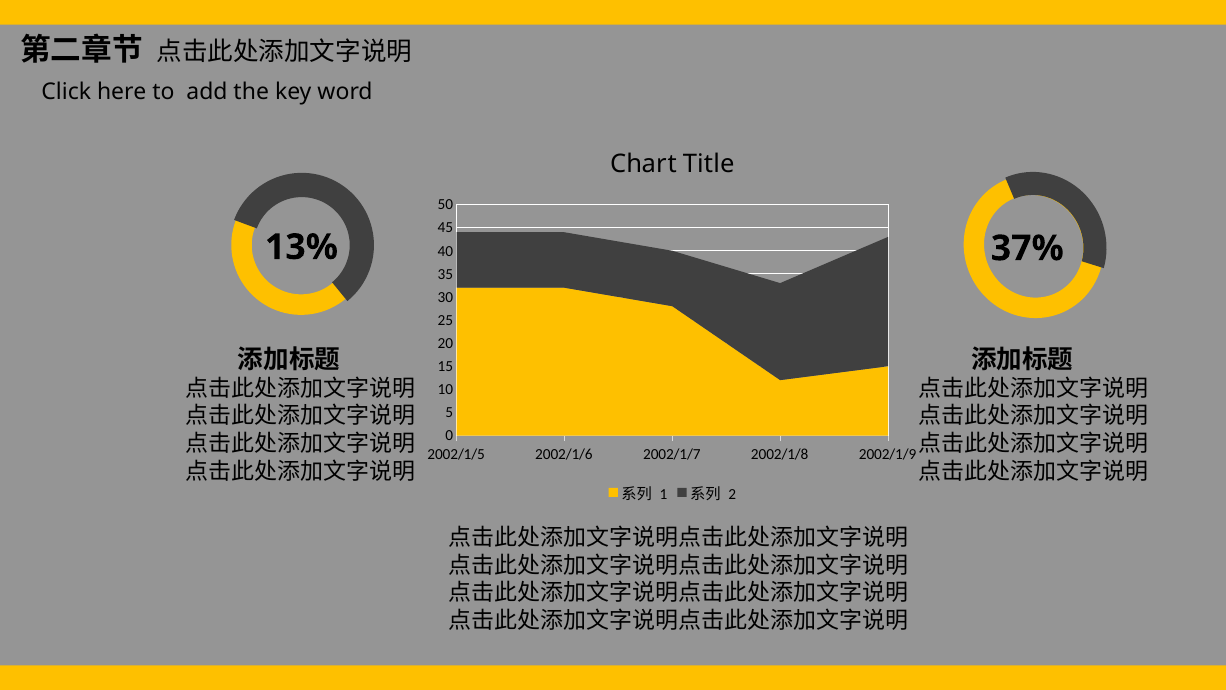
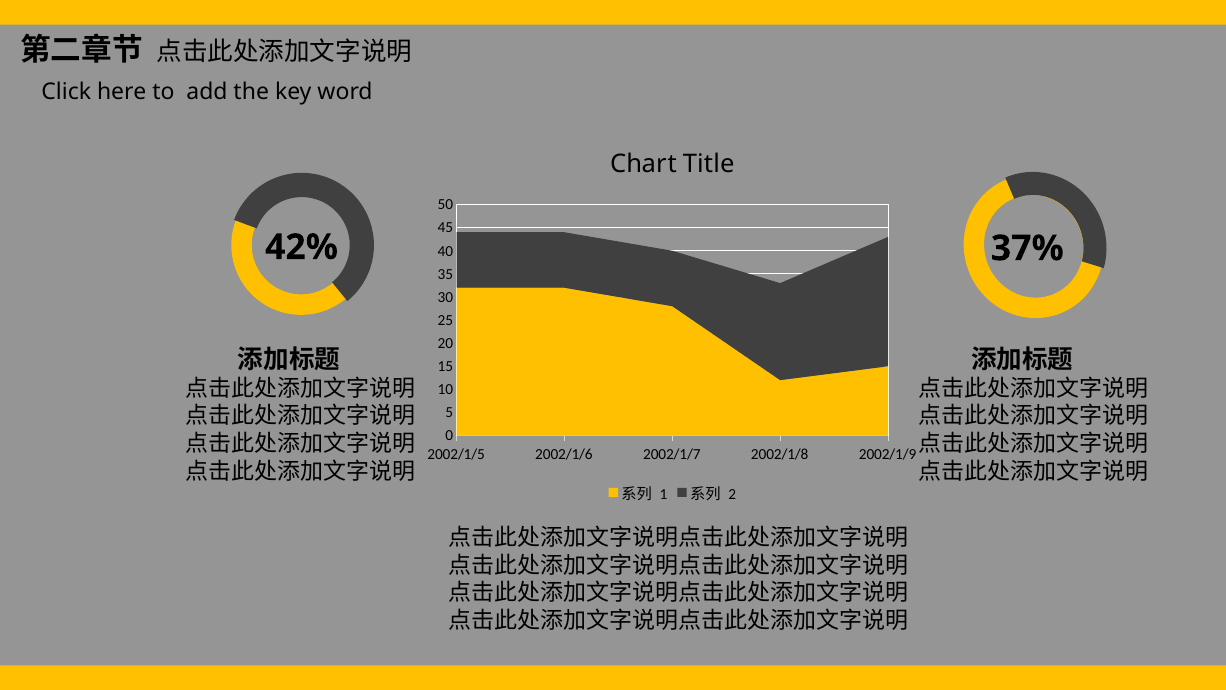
13%: 13% -> 42% (301, 247)
